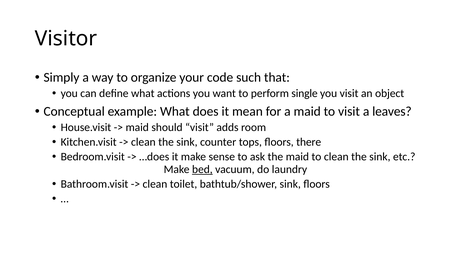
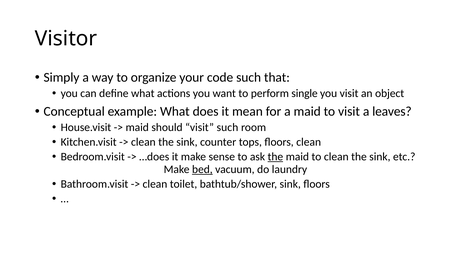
visit adds: adds -> such (227, 127)
floors there: there -> clean (309, 142)
the underline: none -> present (275, 157)
